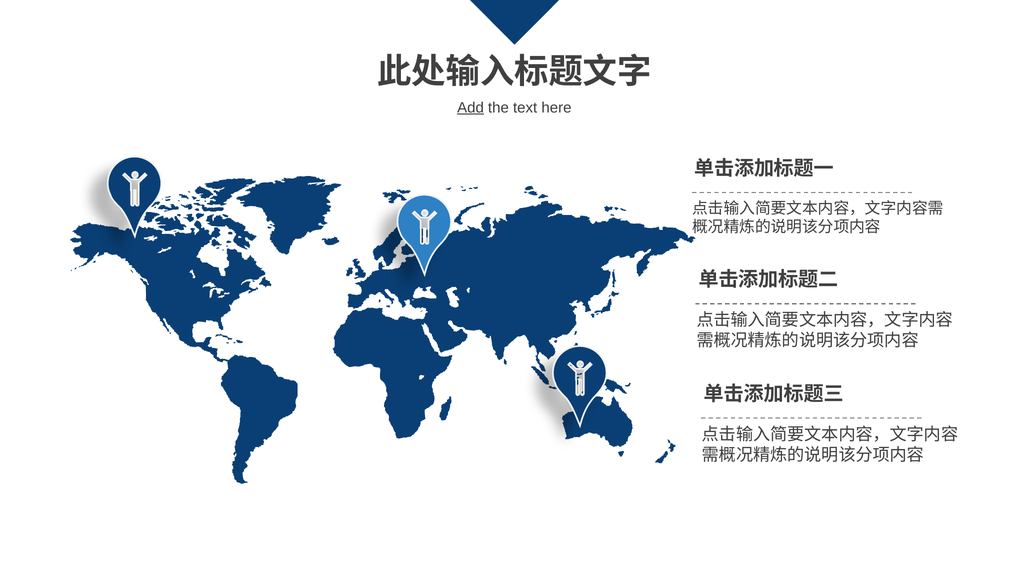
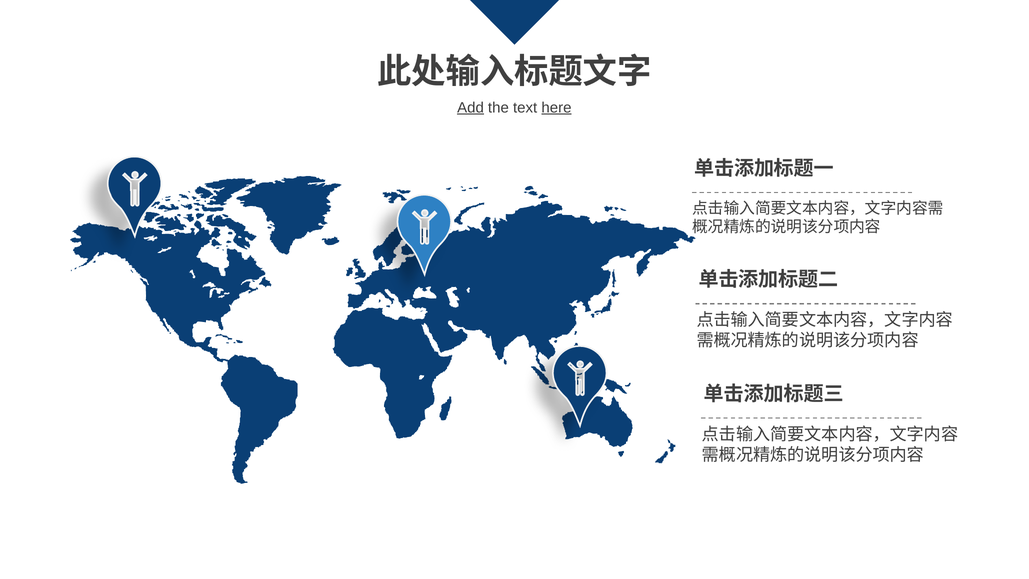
here underline: none -> present (556, 108)
